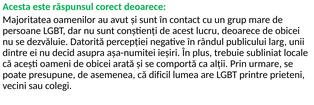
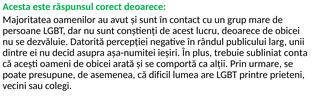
locale: locale -> conta (296, 53)
